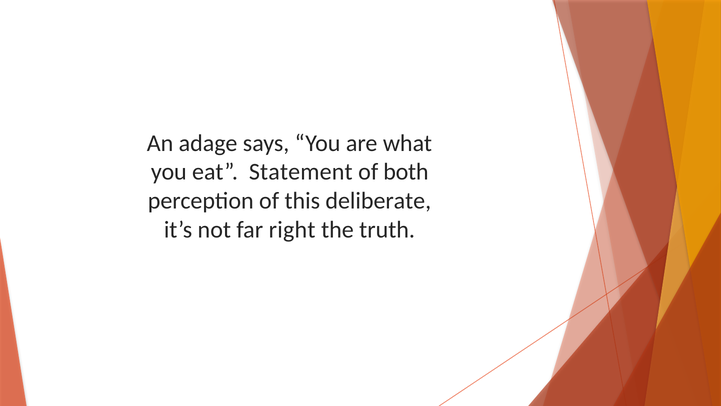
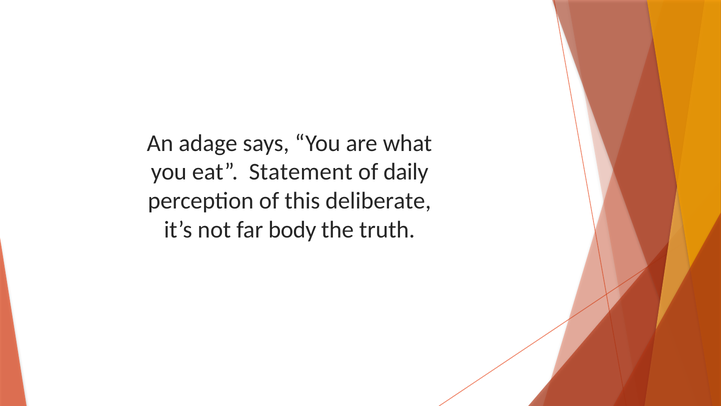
both: both -> daily (406, 172)
right: right -> body (292, 230)
